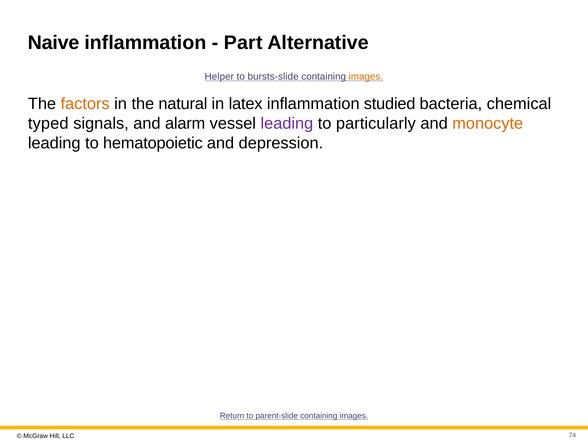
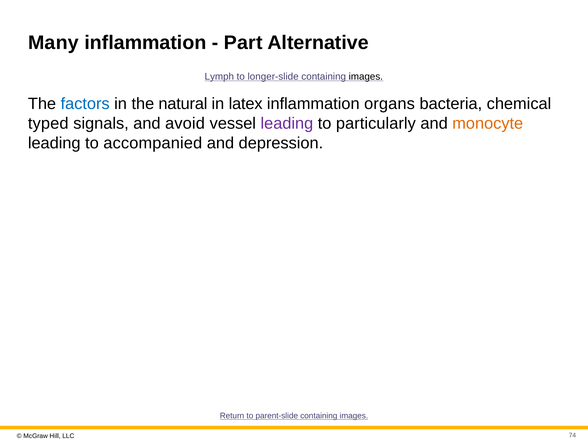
Naive: Naive -> Many (53, 43)
Helper: Helper -> Lymph (219, 77)
bursts-slide: bursts-slide -> longer-slide (273, 77)
images colour: orange -> black (366, 77)
factors colour: orange -> blue (85, 104)
studied: studied -> organs (389, 104)
alarm: alarm -> avoid (185, 123)
hematopoietic: hematopoietic -> accompanied (153, 143)
